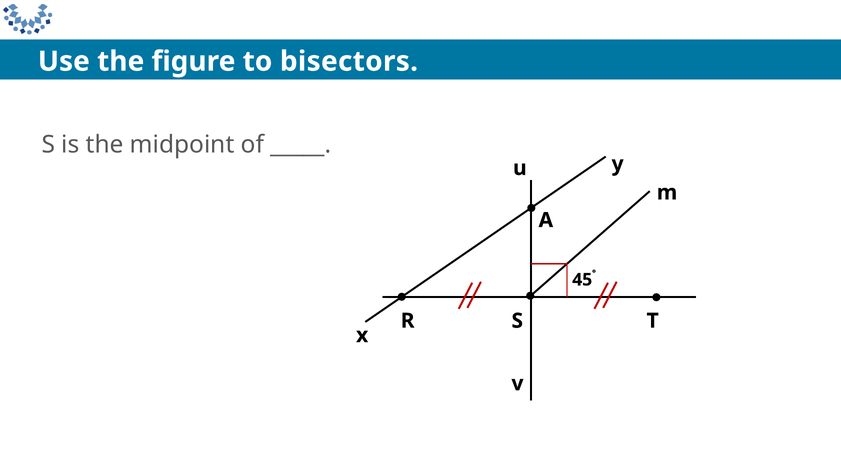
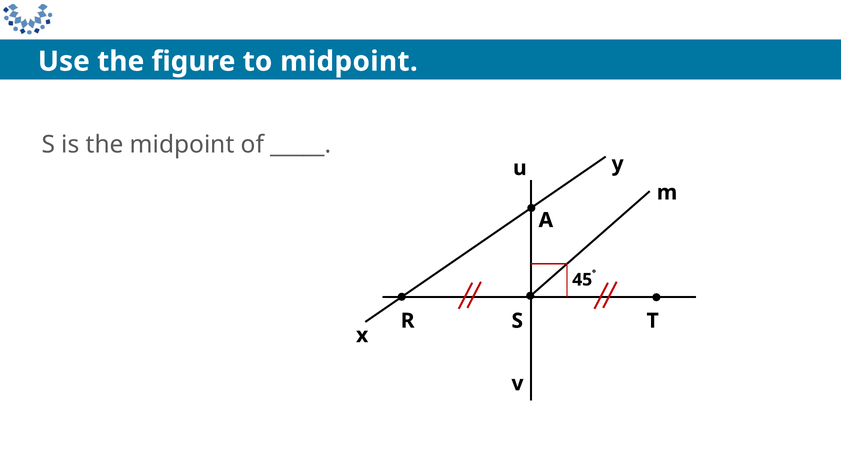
to bisectors: bisectors -> midpoint (349, 61)
